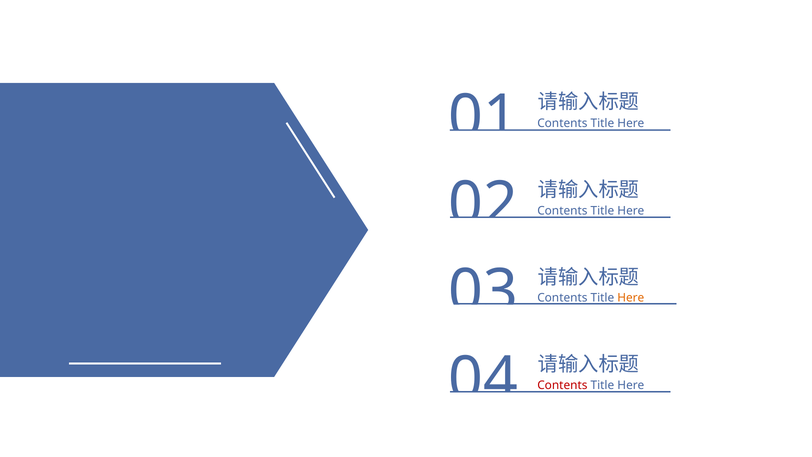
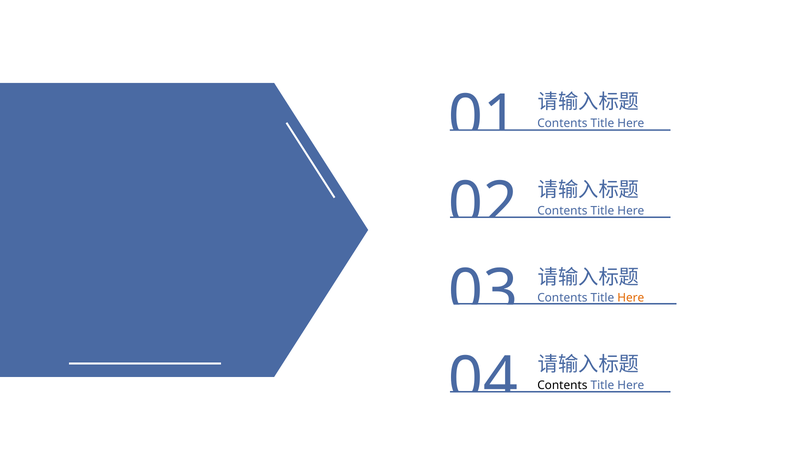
Contents colour: red -> black (562, 385)
